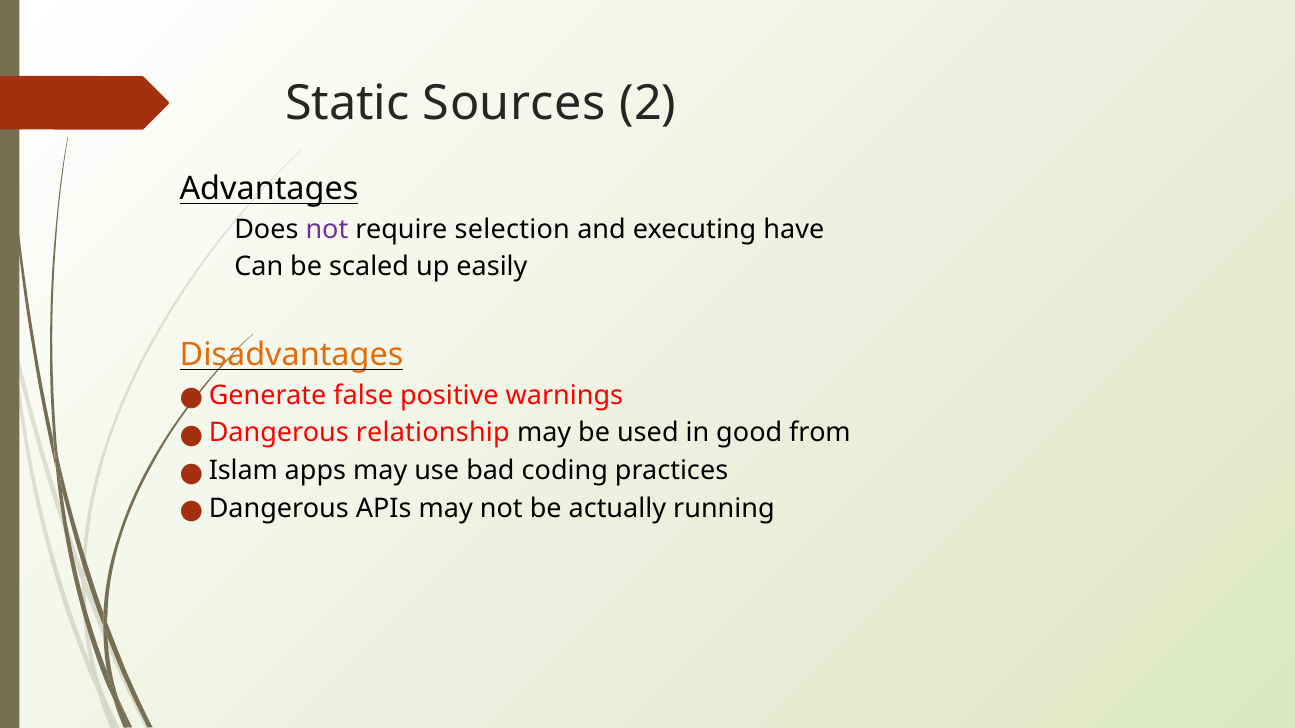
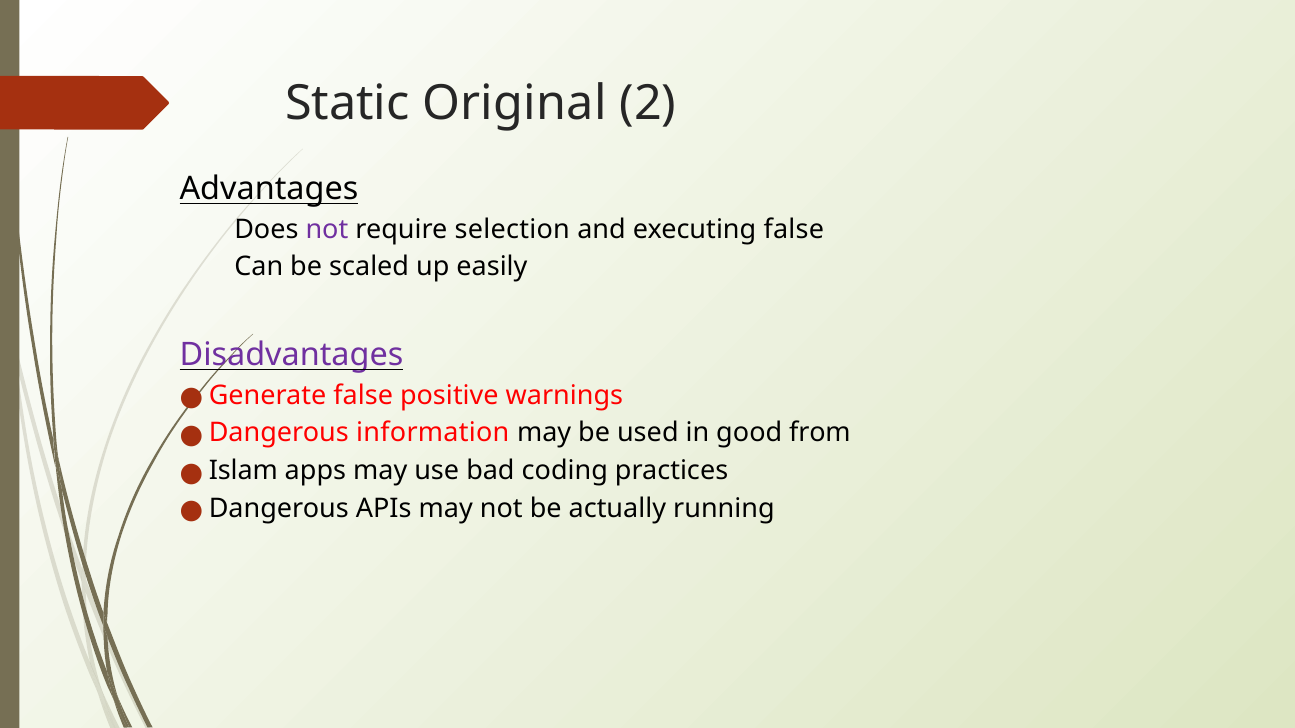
Sources: Sources -> Original (515, 104)
executing have: have -> false (794, 229)
Disadvantages colour: orange -> purple (292, 355)
relationship: relationship -> information (433, 433)
